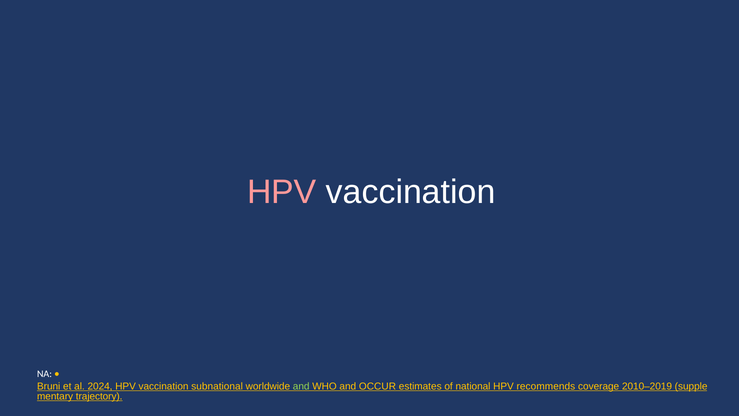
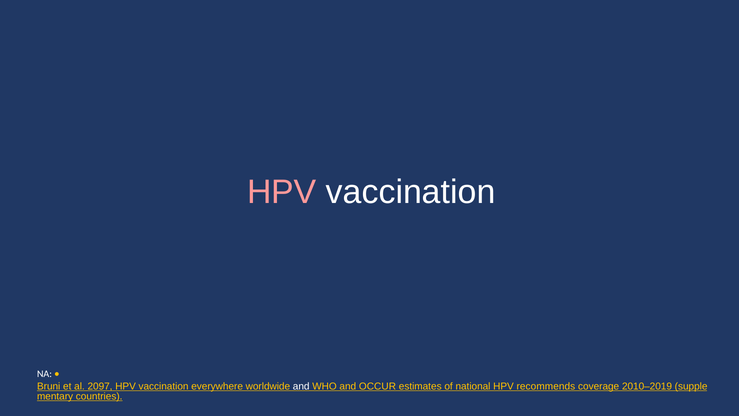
2024: 2024 -> 2097 (100, 386)
subnational: subnational -> everywhere (217, 386)
and colour: light green -> white (301, 386)
trajectory: trajectory -> countries (99, 396)
